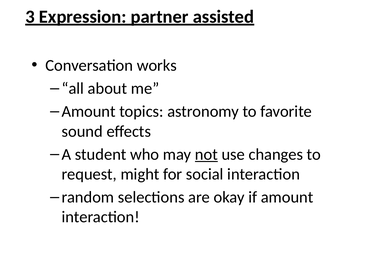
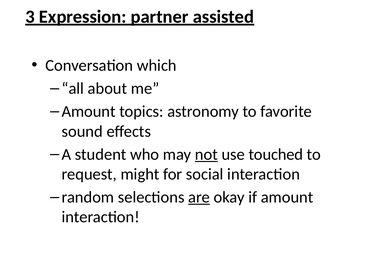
works: works -> which (157, 65)
changes: changes -> touched (276, 155)
are underline: none -> present (199, 197)
